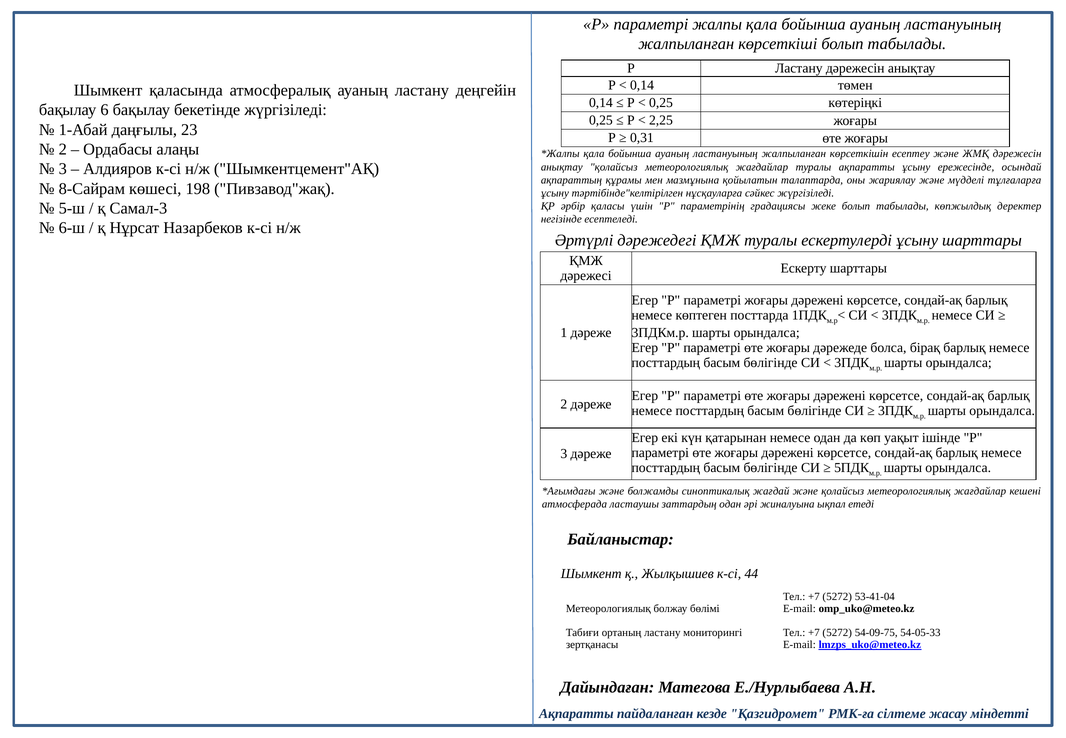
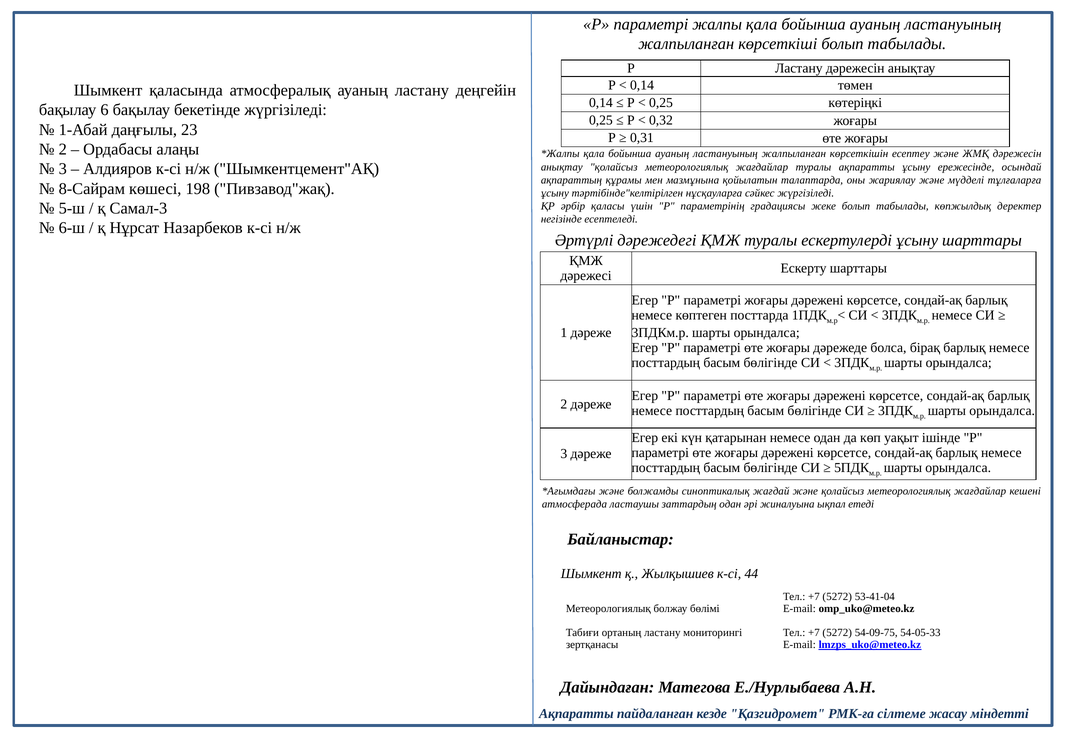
2,25: 2,25 -> 0,32 (661, 120)
